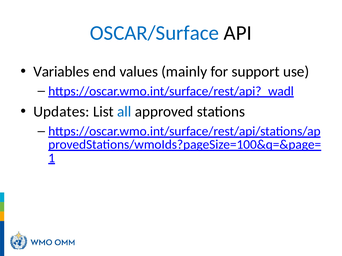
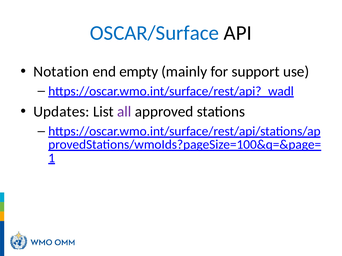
Variables: Variables -> Notation (61, 72)
values: values -> empty (139, 72)
all colour: blue -> purple (124, 112)
